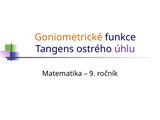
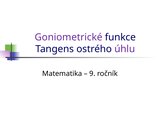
Goniometrické colour: orange -> purple (69, 37)
